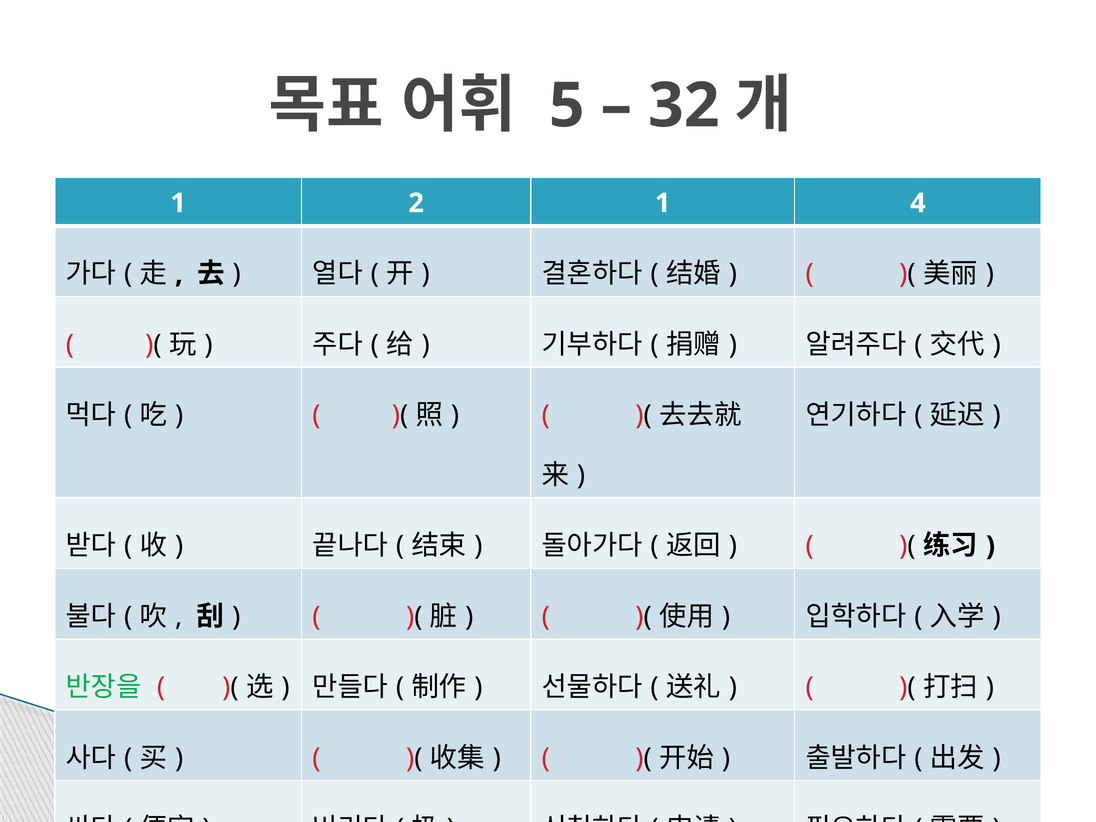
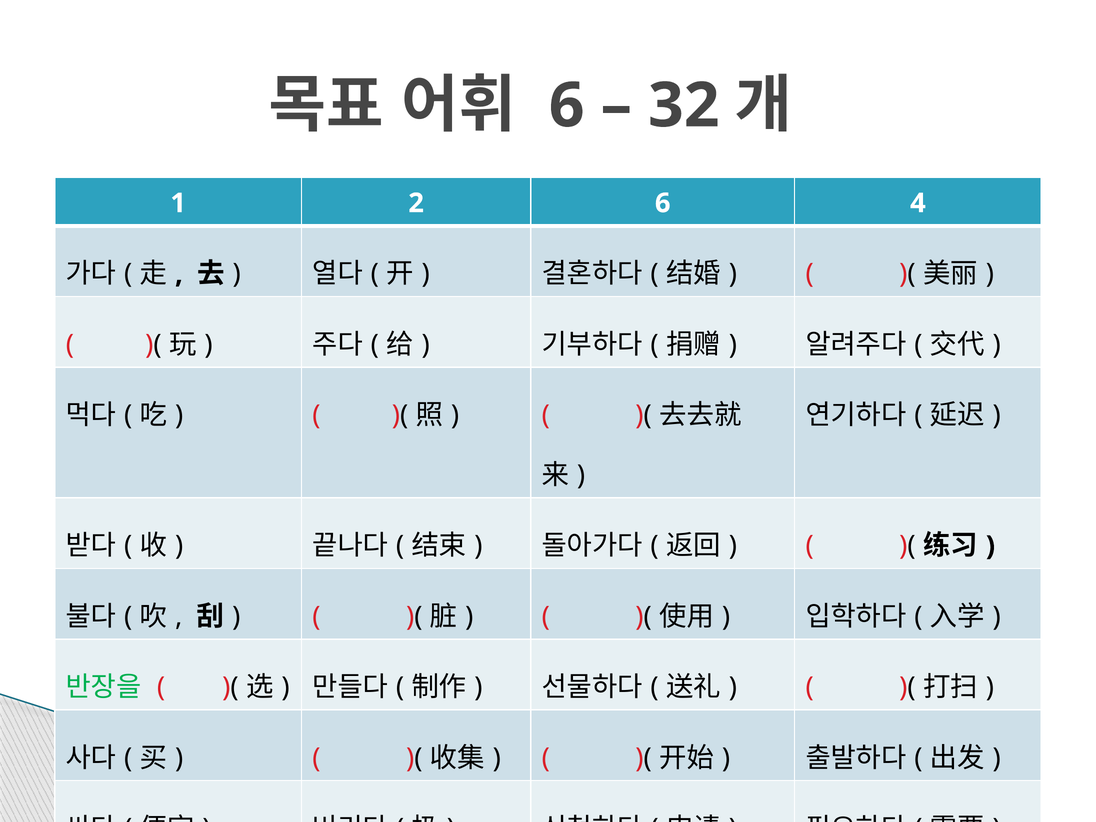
5: 5 -> 6 (567, 106)
2 1: 1 -> 6 (663, 203)
